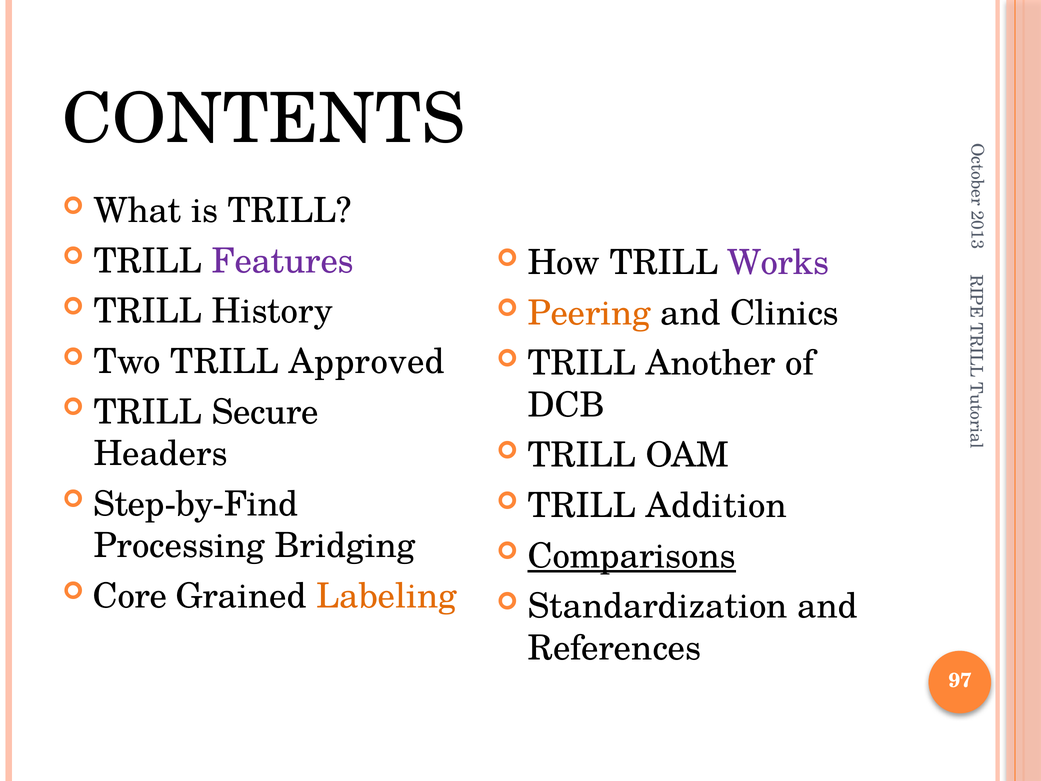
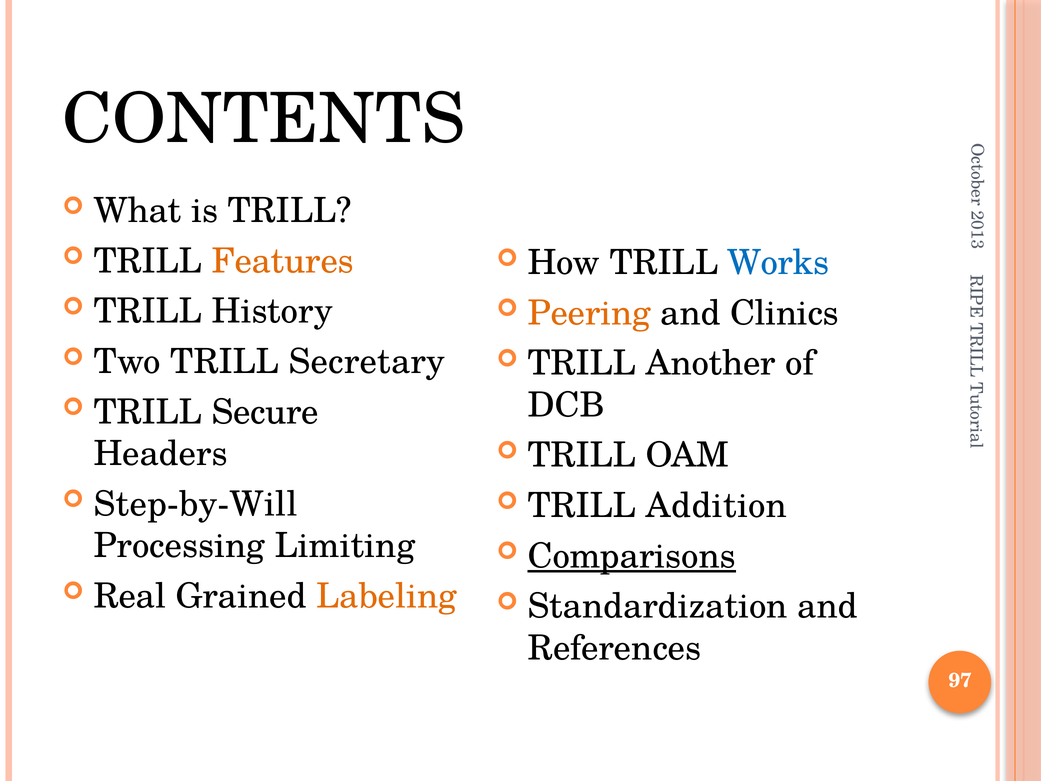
Features colour: purple -> orange (283, 261)
Works colour: purple -> blue (778, 263)
Approved: Approved -> Secretary (367, 362)
Step-by-Find: Step-by-Find -> Step-by-Will (195, 504)
Bridging: Bridging -> Limiting (345, 546)
Core: Core -> Real (130, 596)
